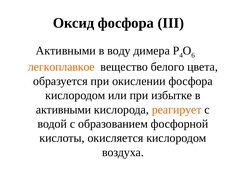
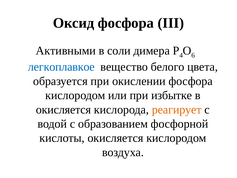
воду: воду -> соли (119, 51)
легкоплавкое colour: orange -> blue (61, 67)
активными: активными -> окисляется (63, 109)
